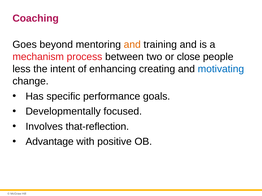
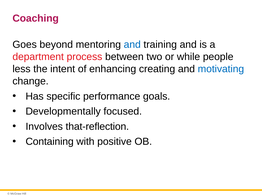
and colour: orange -> blue (132, 45)
mechanism: mechanism -> department (38, 57)
close: close -> while (188, 57)
Advantage: Advantage -> Containing (50, 142)
